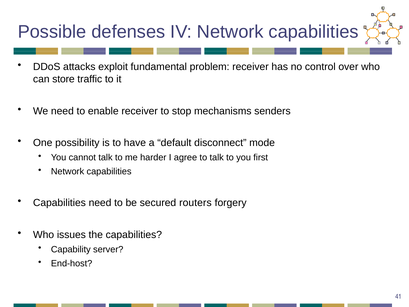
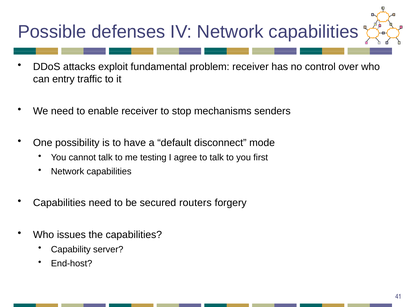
store: store -> entry (63, 79)
harder: harder -> testing (153, 157)
